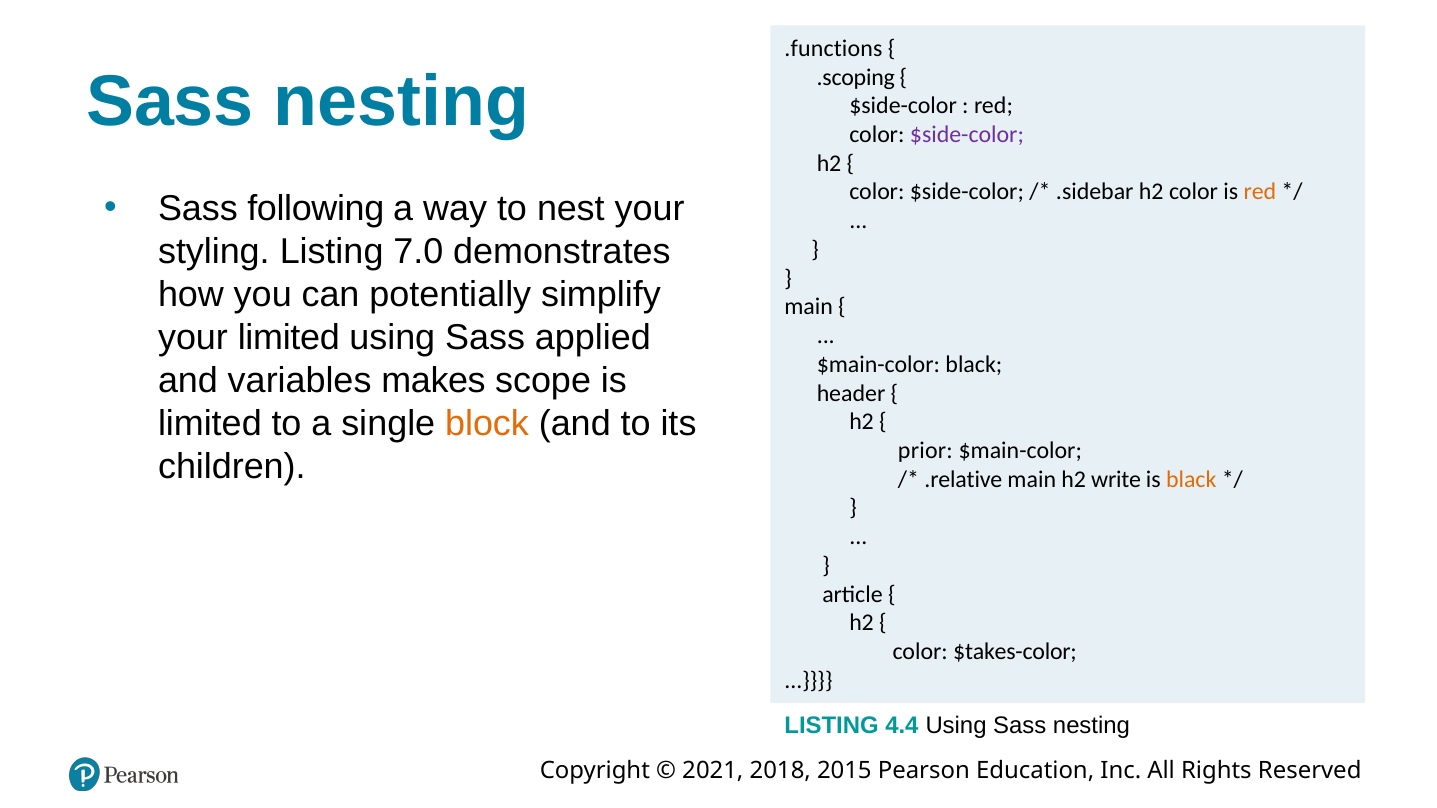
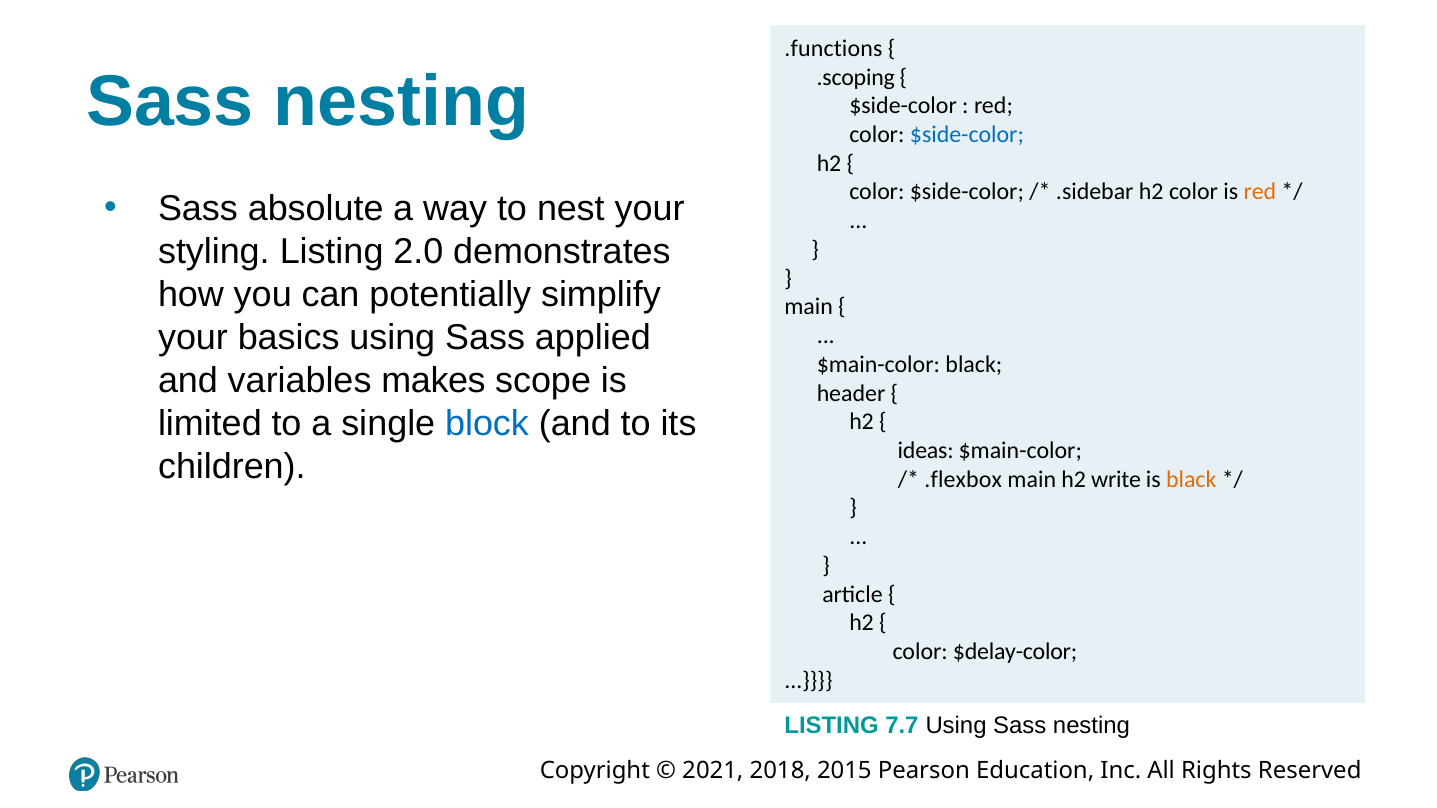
$side-color colour: purple -> blue (967, 135)
following: following -> absolute (316, 208)
7.0: 7.0 -> 2.0 (418, 251)
your limited: limited -> basics (289, 338)
block colour: orange -> blue (487, 424)
prior: prior -> ideas (926, 451)
.relative: .relative -> .flexbox (963, 480)
$takes-color: $takes-color -> $delay-color (1015, 652)
4.4: 4.4 -> 7.7 (902, 726)
